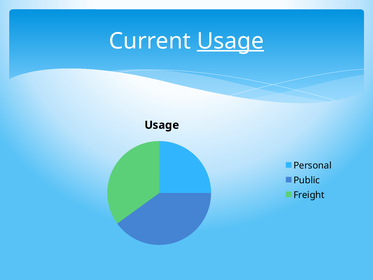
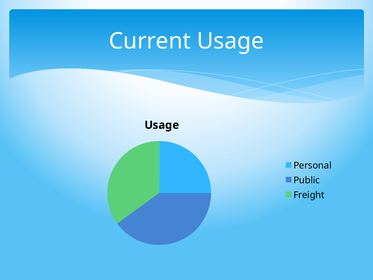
Usage underline: present -> none (230, 41)
